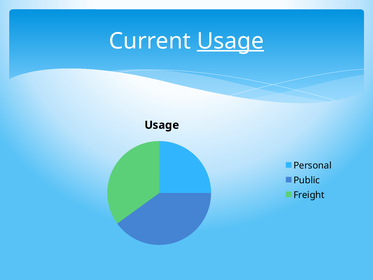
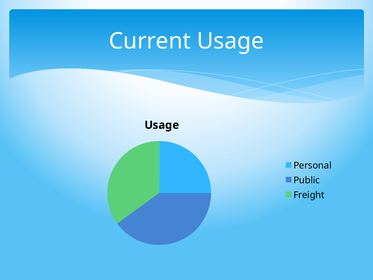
Usage underline: present -> none (230, 41)
